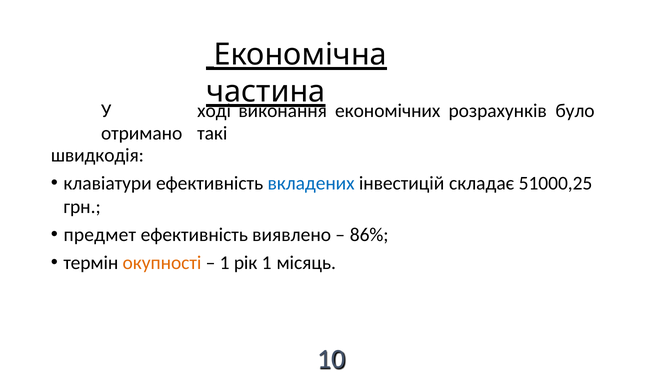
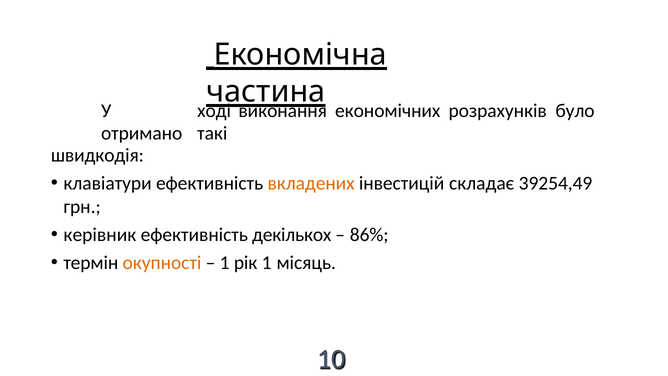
вкладених colour: blue -> orange (311, 183)
51000,25: 51000,25 -> 39254,49 (556, 183)
предмет: предмет -> керівник (100, 235)
виявлено: виявлено -> декількох (292, 235)
